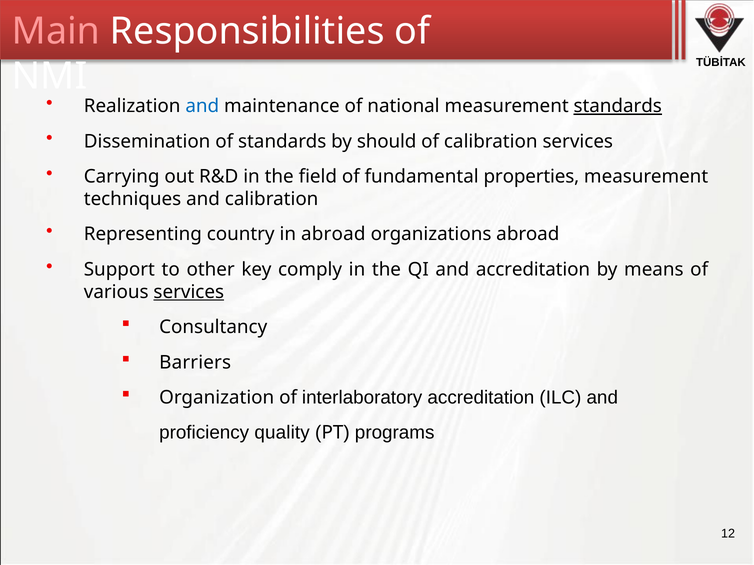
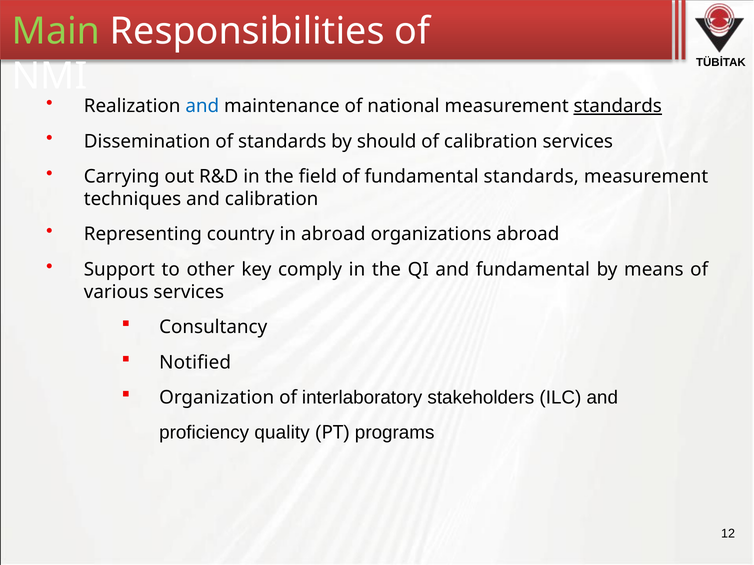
Main colour: pink -> light green (56, 31)
fundamental properties: properties -> standards (531, 177)
and accreditation: accreditation -> fundamental (533, 270)
services underline: present -> none (189, 292)
Barriers: Barriers -> Notified (195, 363)
interlaboratory accreditation: accreditation -> stakeholders (481, 398)
